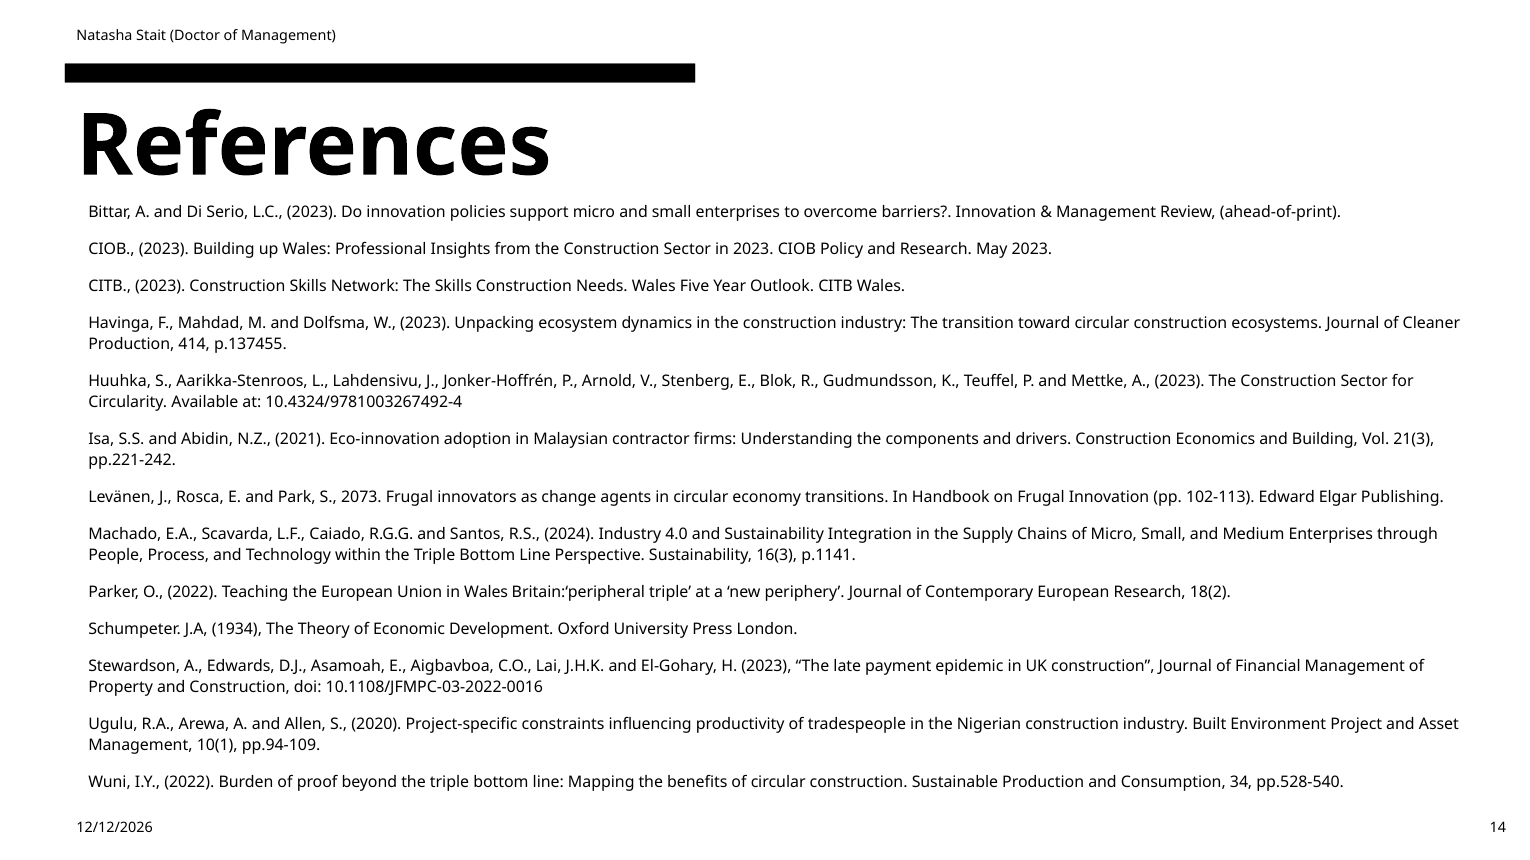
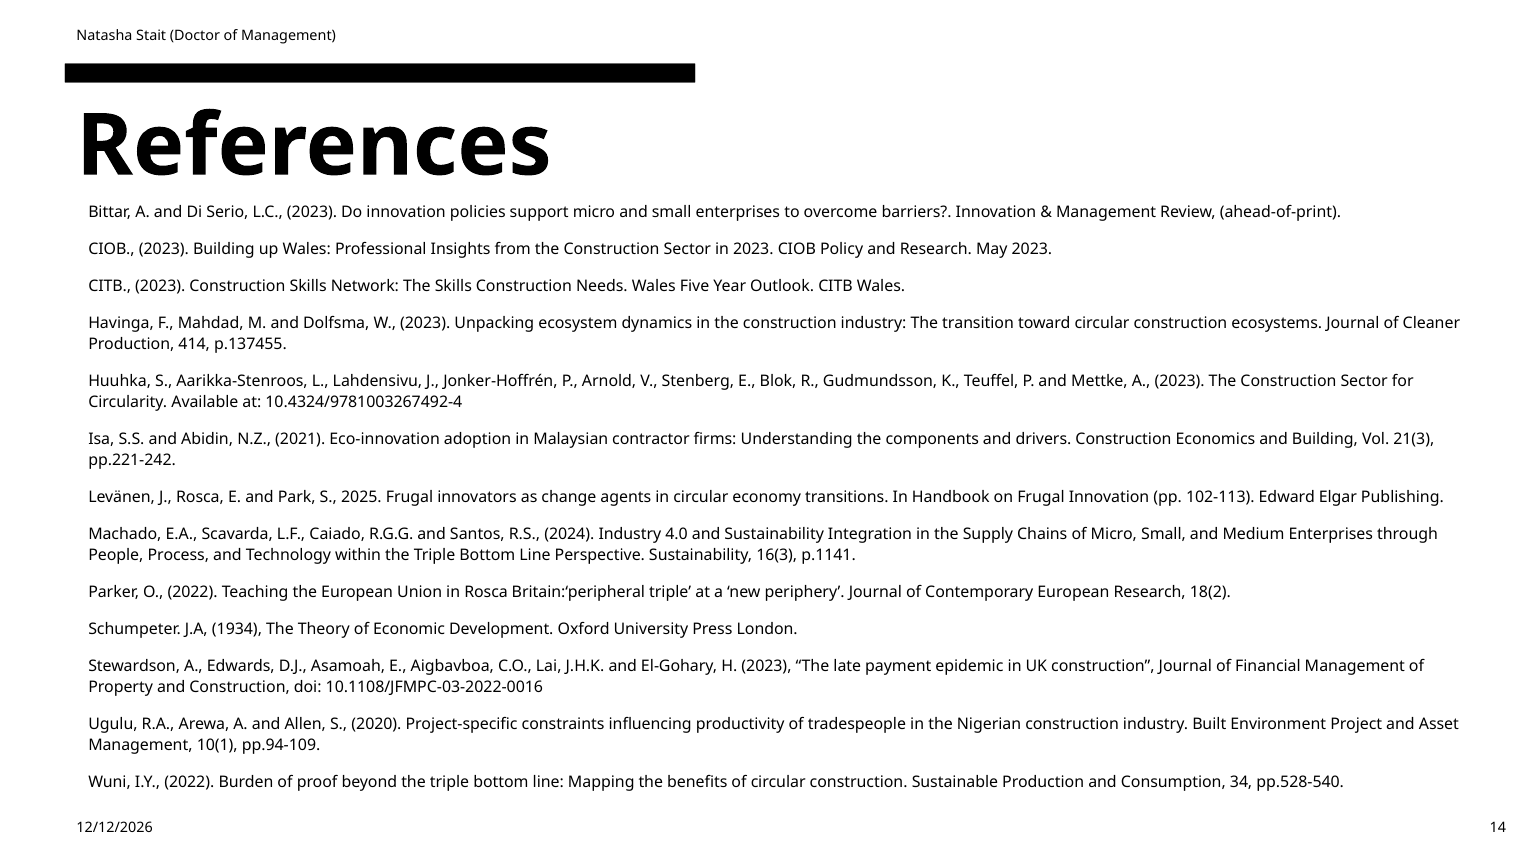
2073: 2073 -> 2025 (361, 498)
in Wales: Wales -> Rosca (486, 593)
